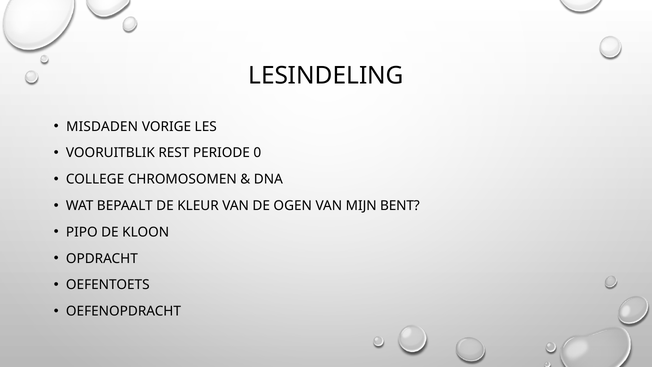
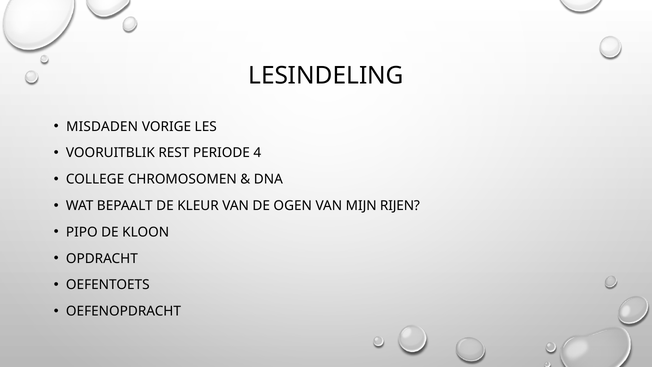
0: 0 -> 4 (257, 153)
BENT: BENT -> RIJEN (400, 206)
